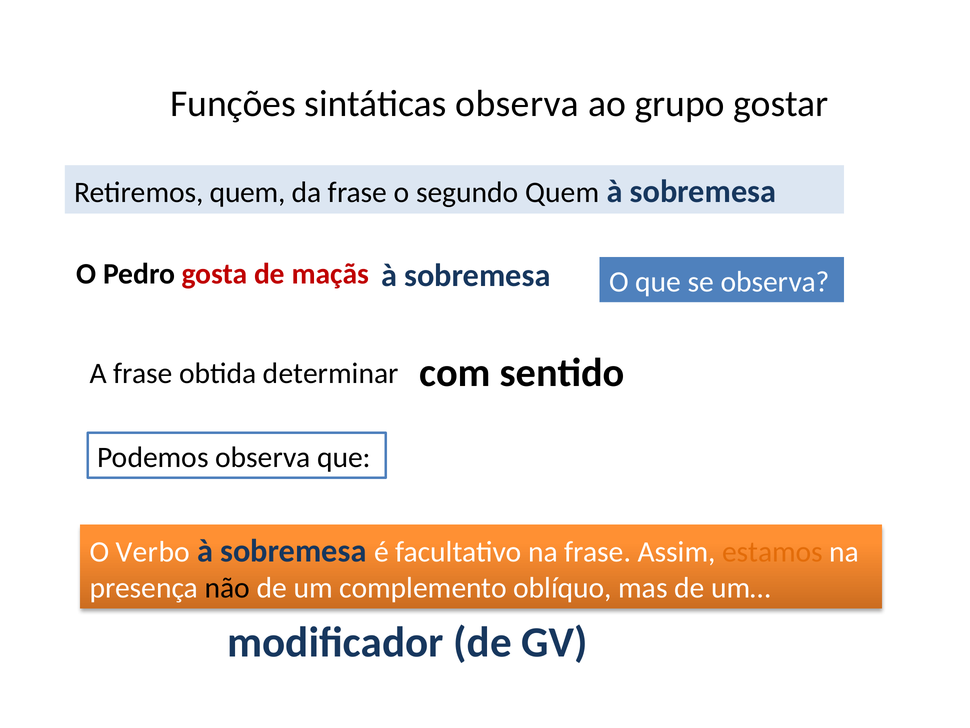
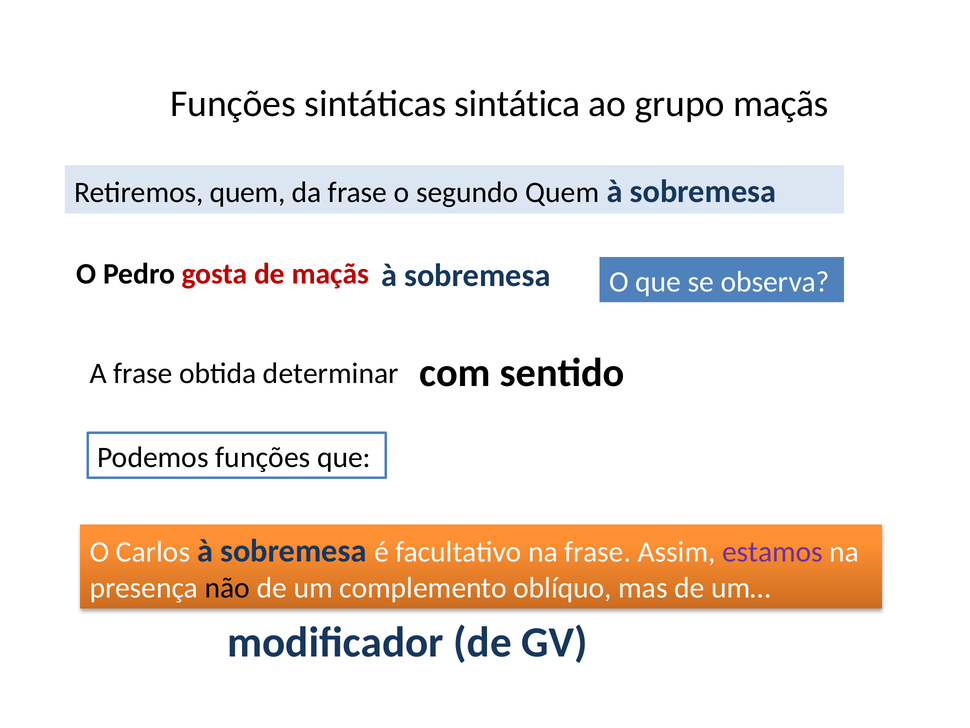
sintáticas observa: observa -> sintática (518, 103)
grupo gostar: gostar -> maçãs (781, 103)
Podemos observa: observa -> funções (263, 457)
Verbo: Verbo -> Carlos (153, 551)
estamos colour: orange -> purple (773, 551)
